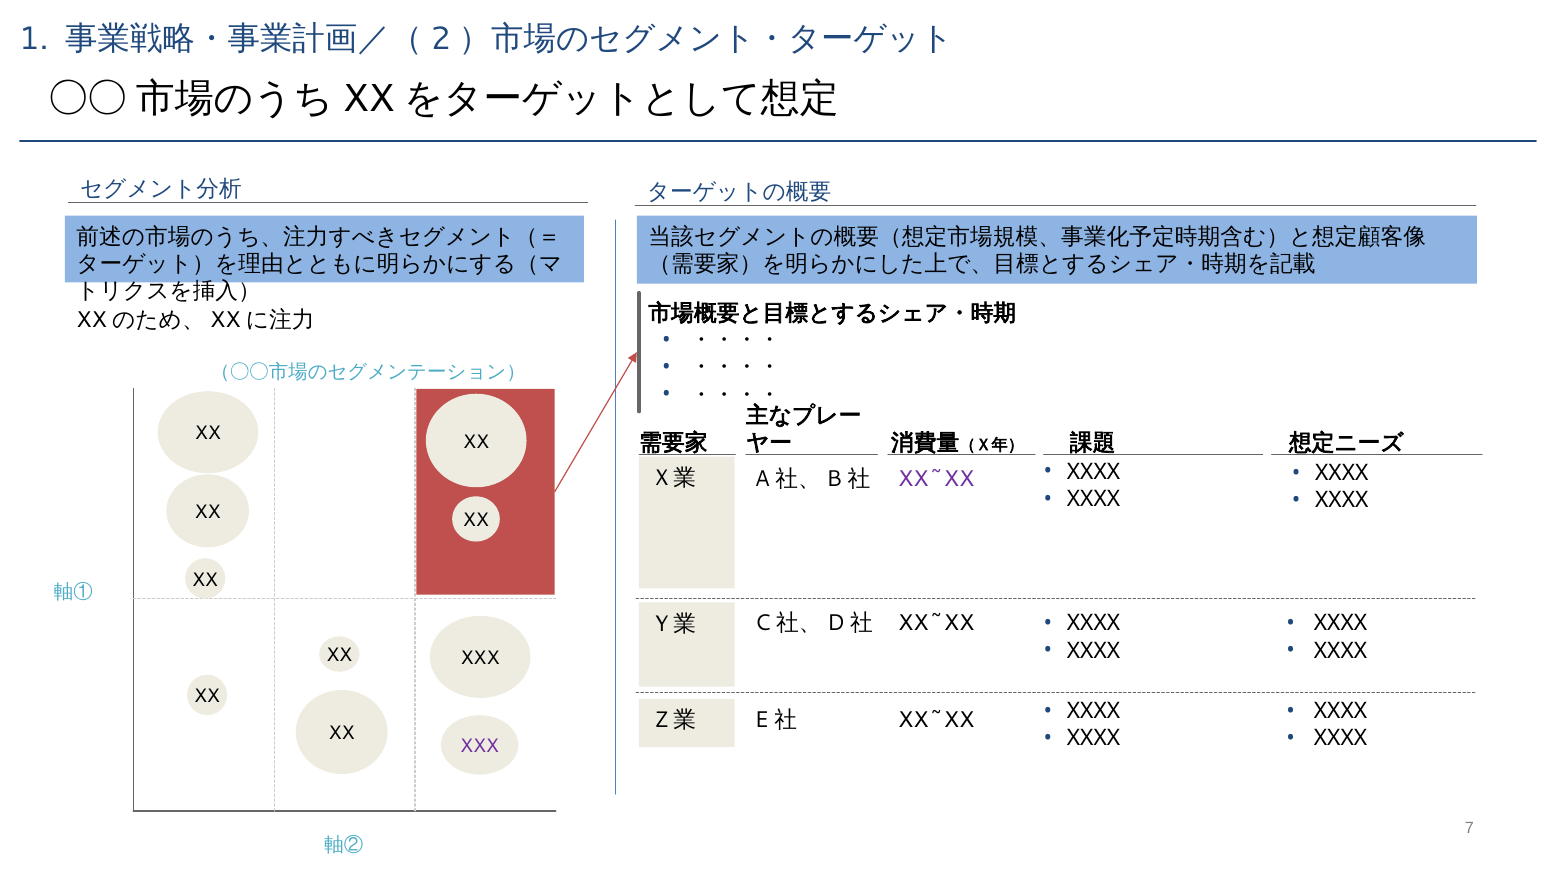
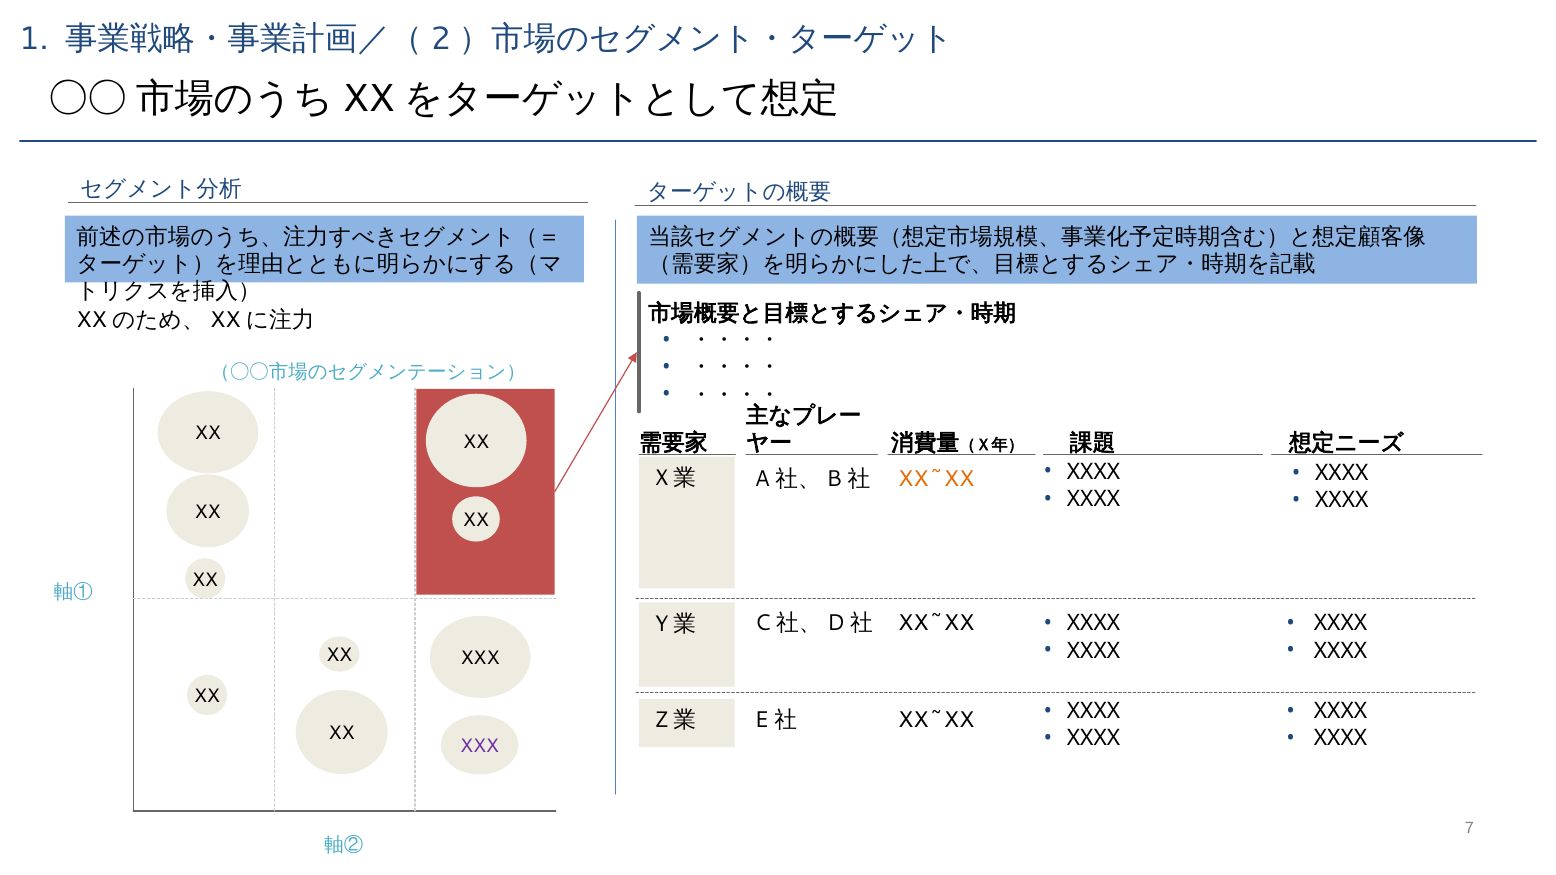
XX~XX colour: purple -> orange (936, 479)
